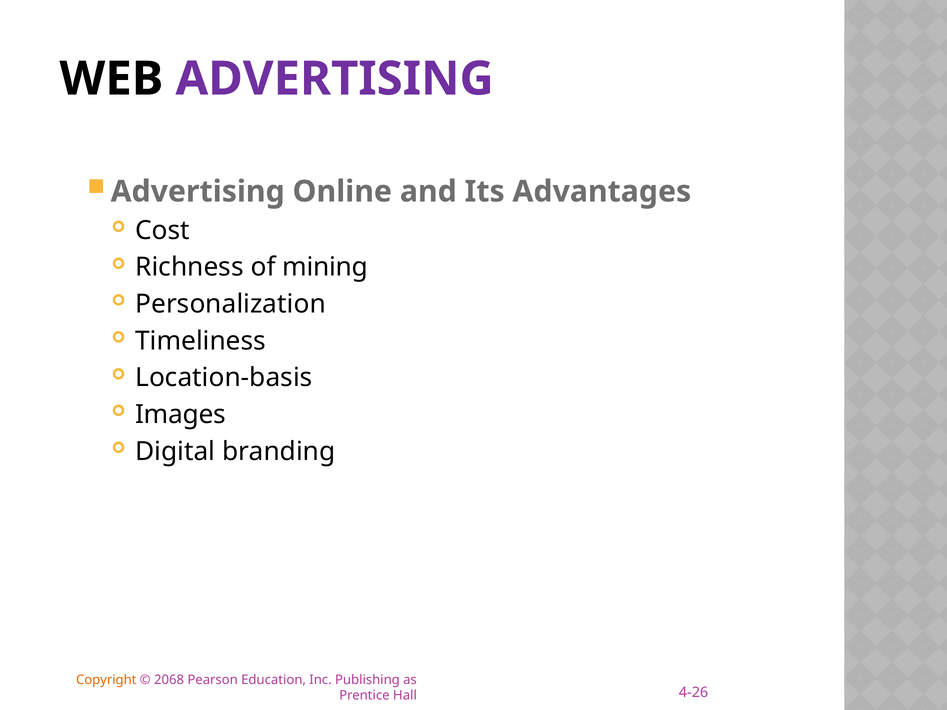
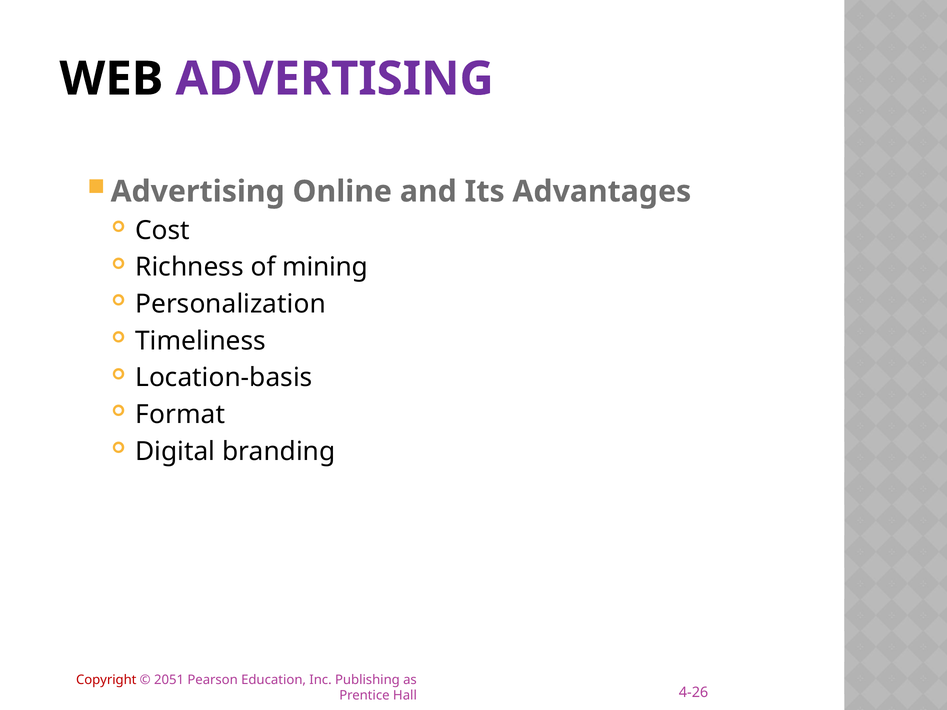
Images: Images -> Format (180, 415)
Copyright colour: orange -> red (106, 680)
2068: 2068 -> 2051 (169, 680)
